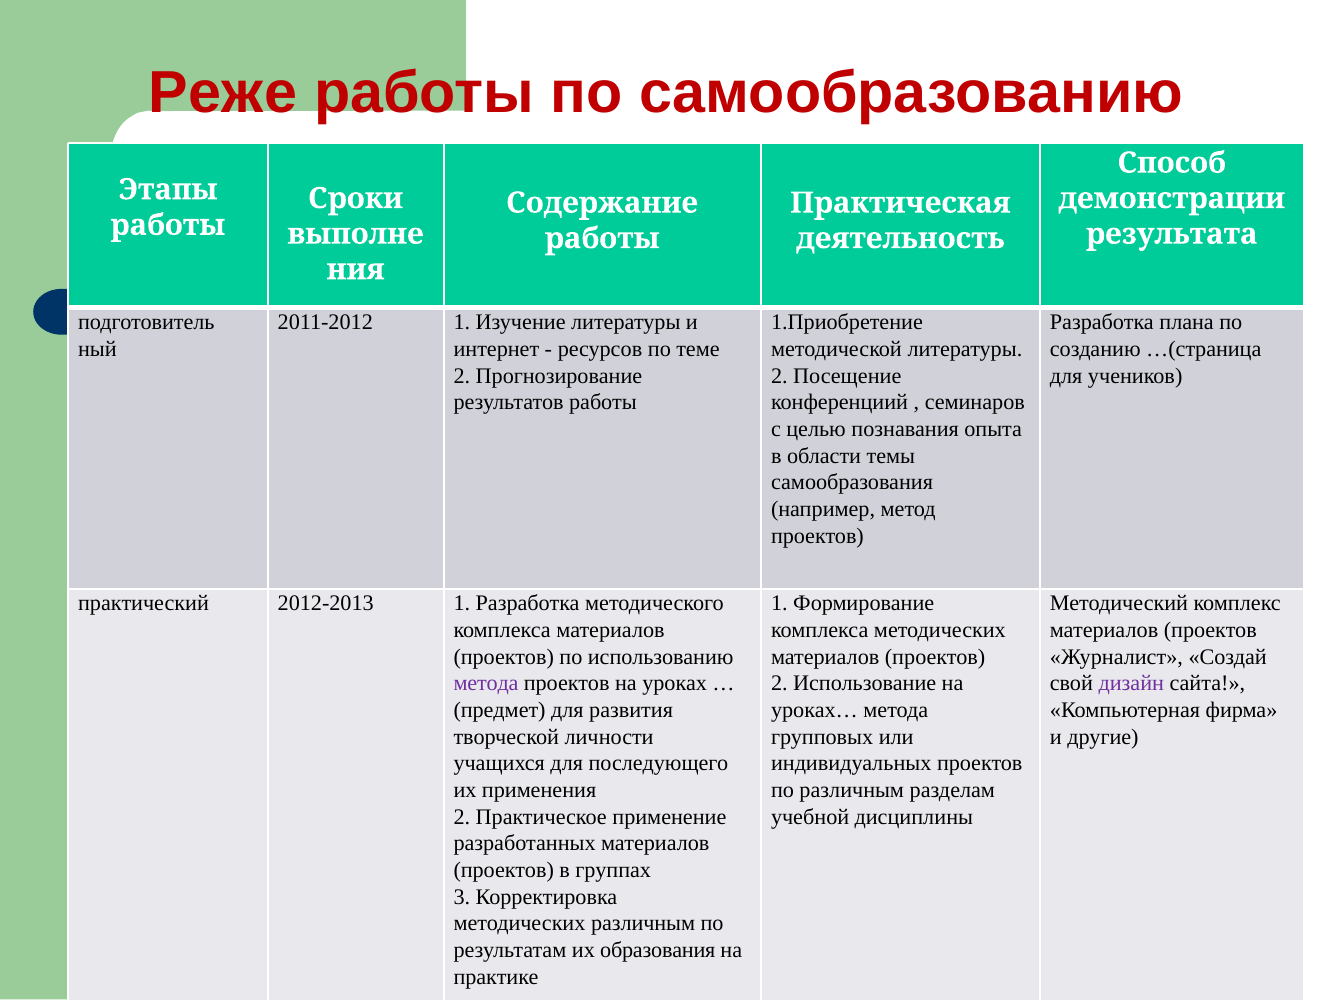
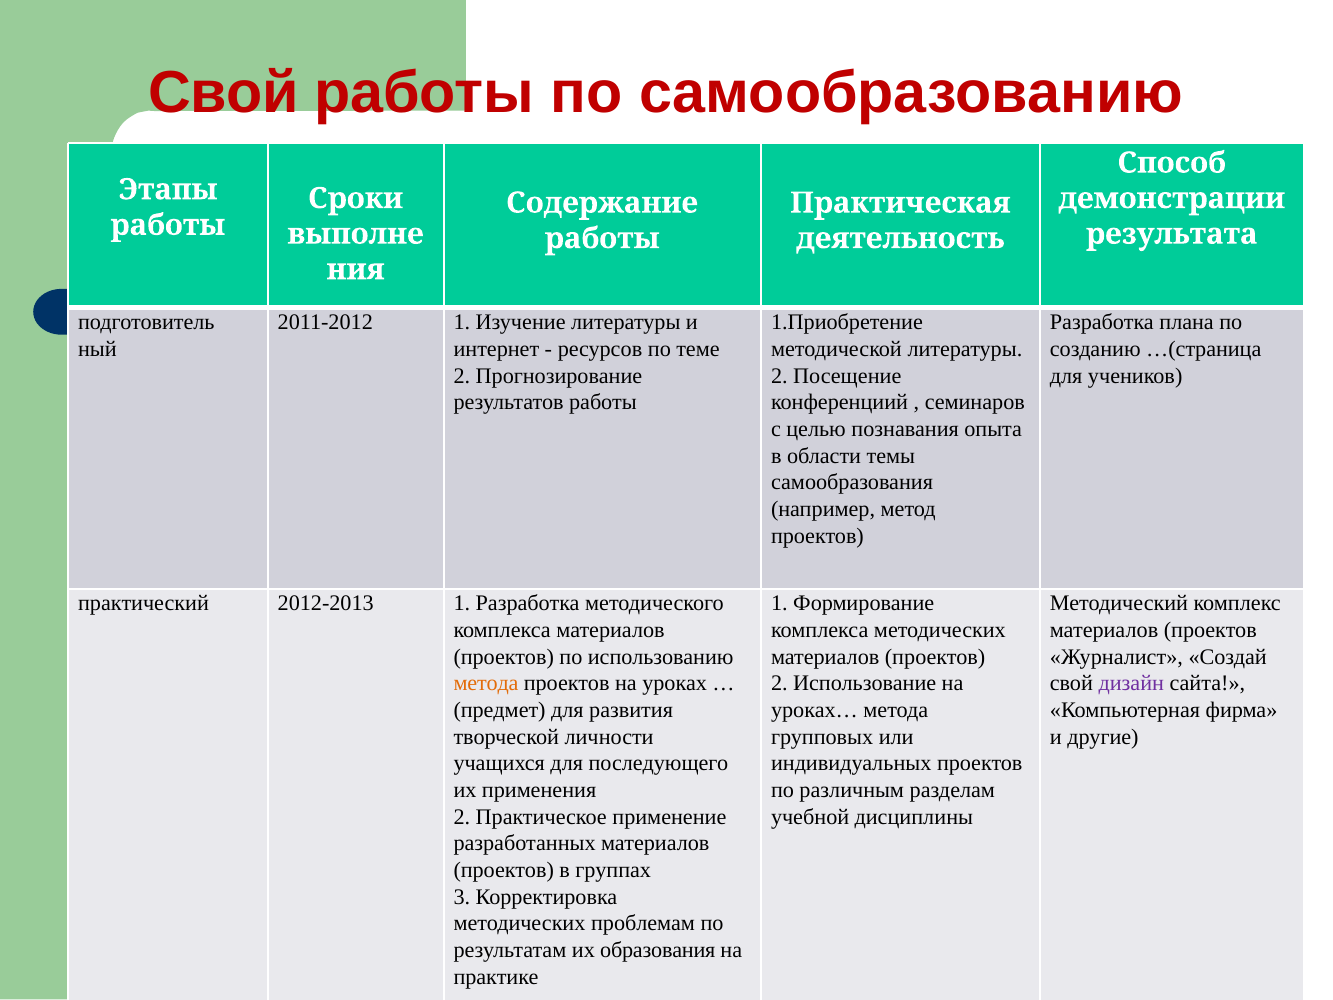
Реже: Реже -> Свой (224, 93)
метода colour: purple -> orange (486, 683)
методических различным: различным -> проблемам (643, 923)
